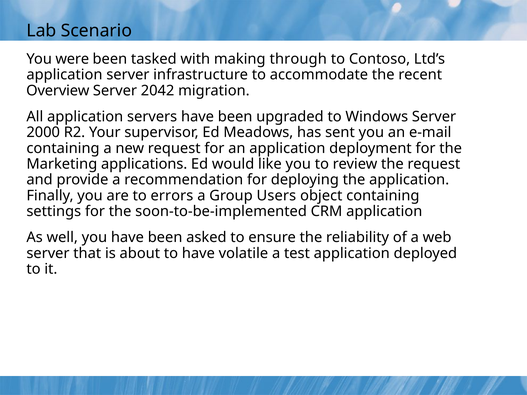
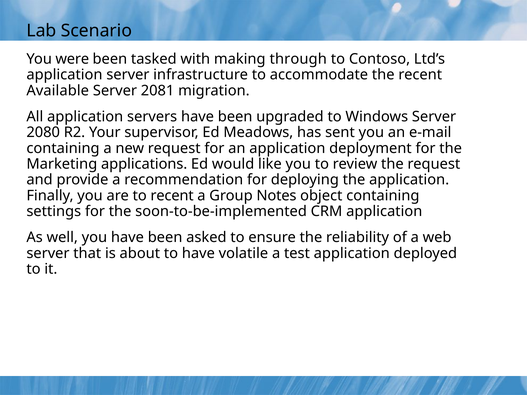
Overview: Overview -> Available (58, 91)
2042: 2042 -> 2081 (158, 91)
2000: 2000 -> 2080 (43, 132)
to errors: errors -> recent (172, 196)
Users: Users -> Notes (276, 196)
